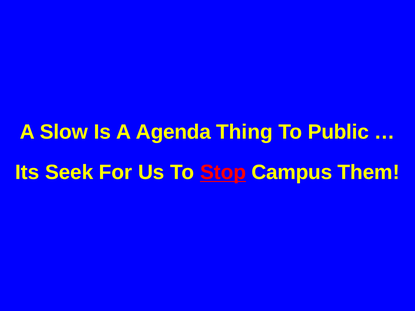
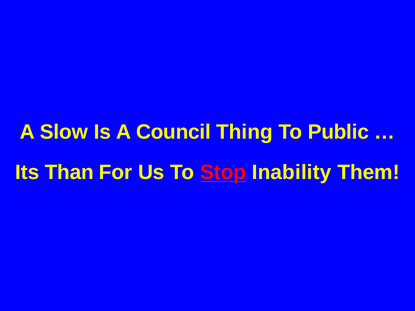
Agenda: Agenda -> Council (173, 132)
Seek: Seek -> Than (69, 172)
Campus: Campus -> Inability (292, 172)
